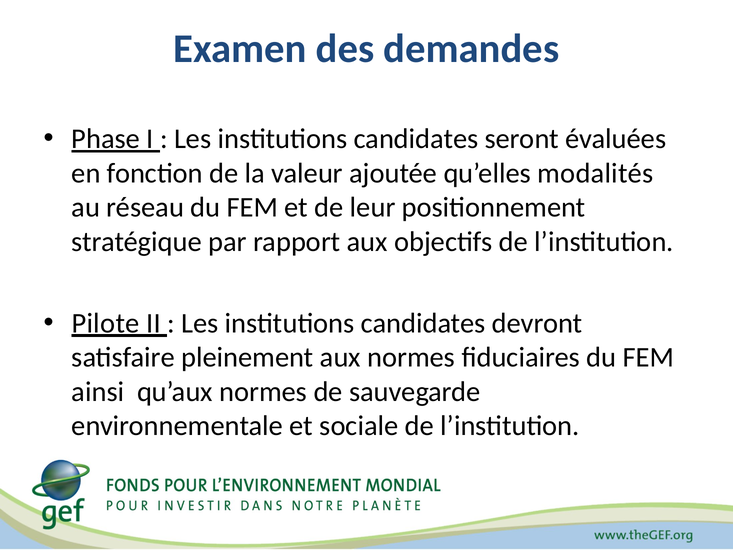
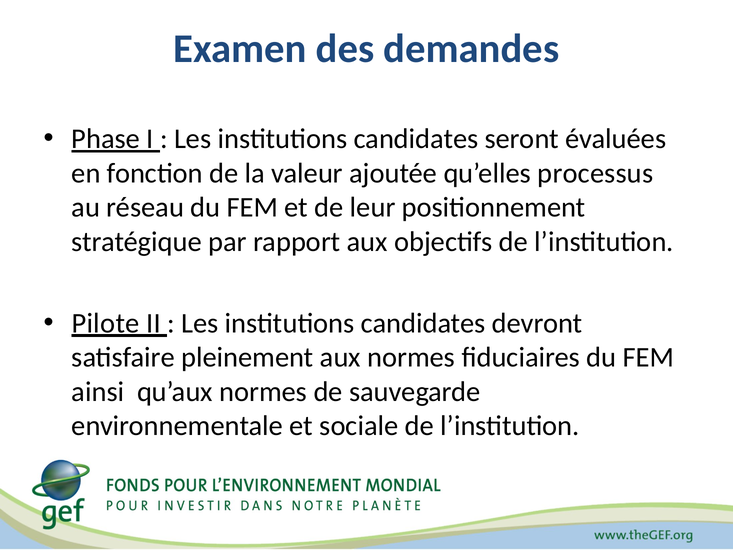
modalités: modalités -> processus (595, 173)
